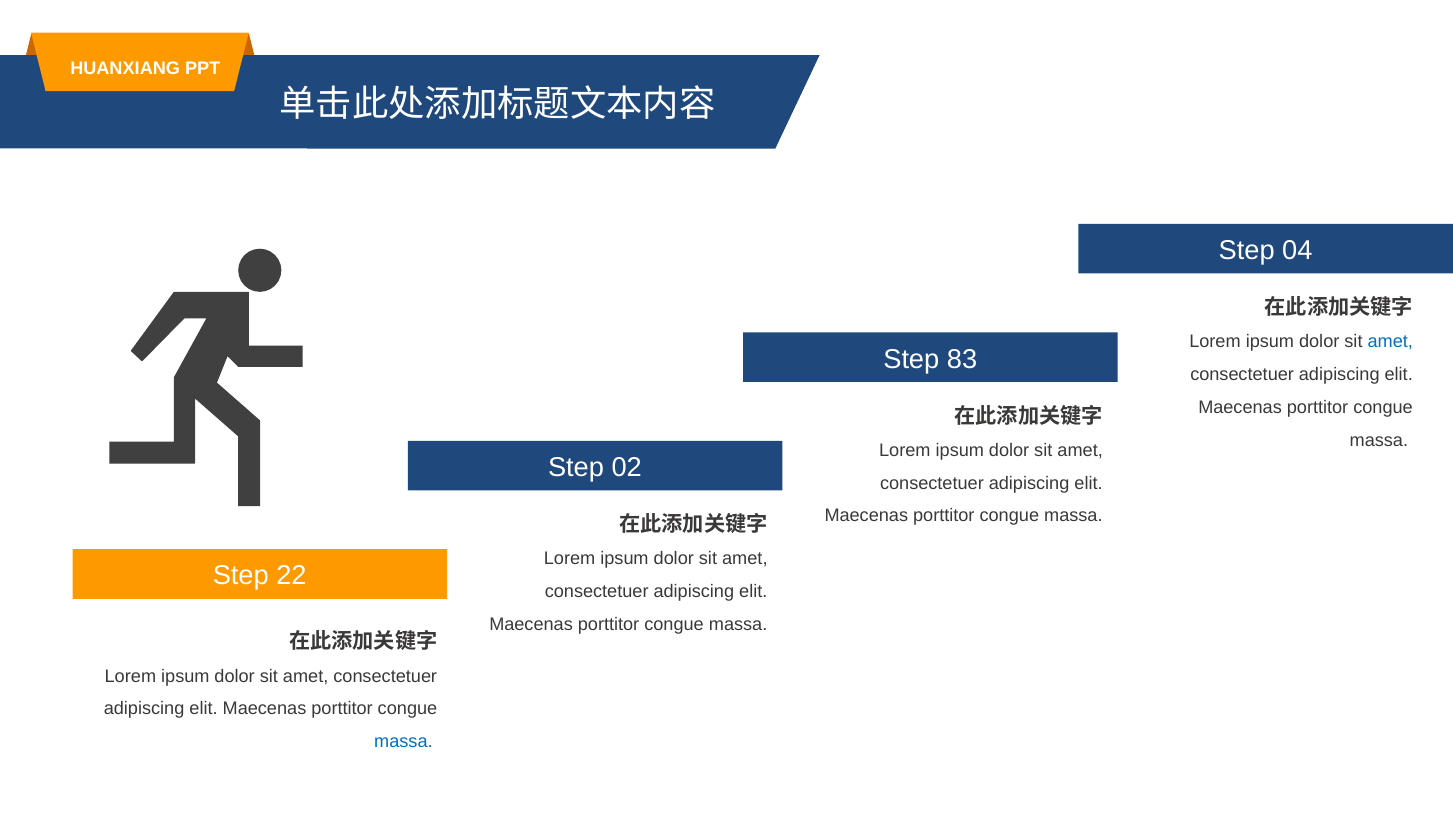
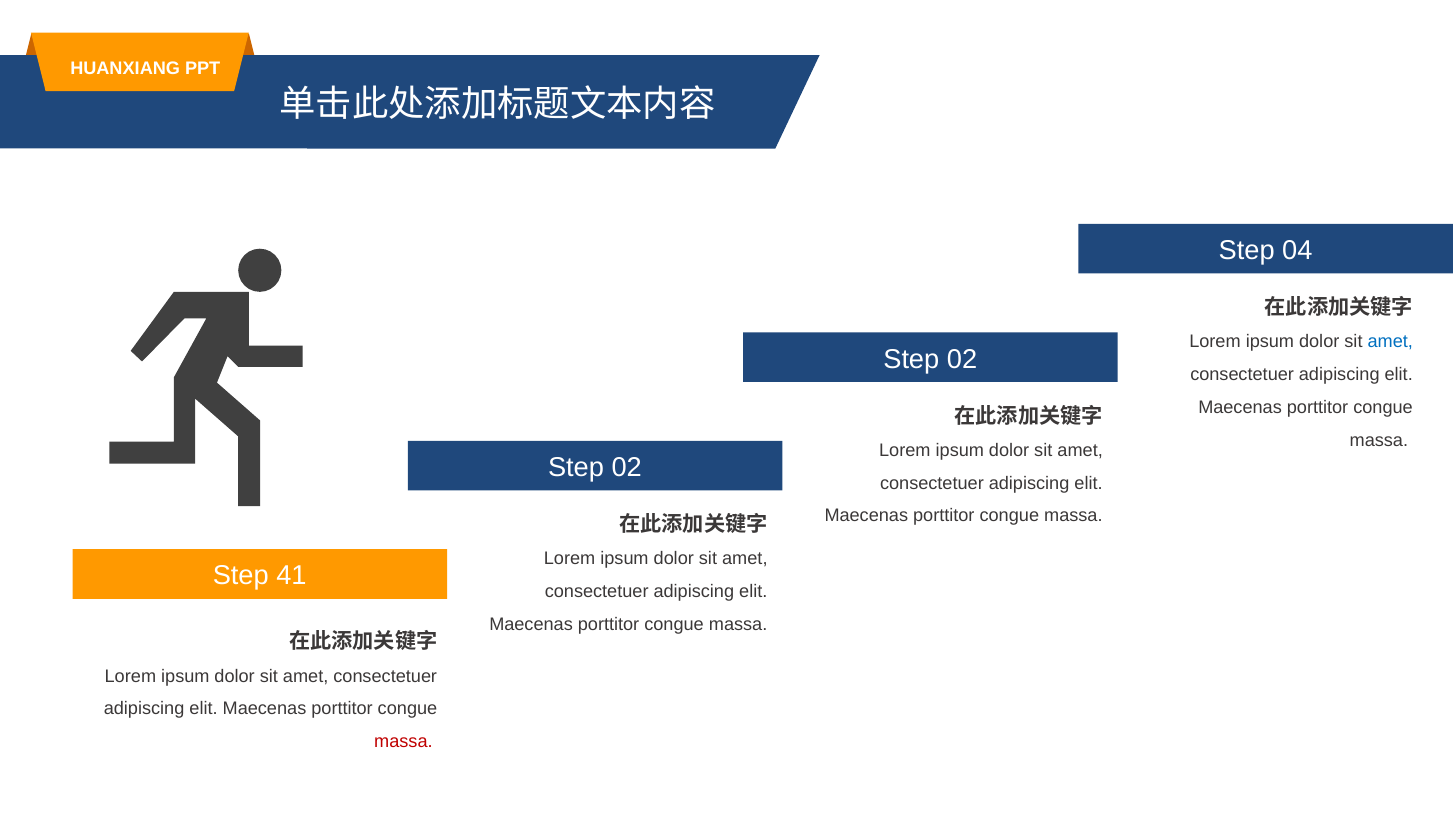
83: 83 -> 02 (962, 359)
22: 22 -> 41 (291, 576)
massa colour: blue -> red (403, 742)
